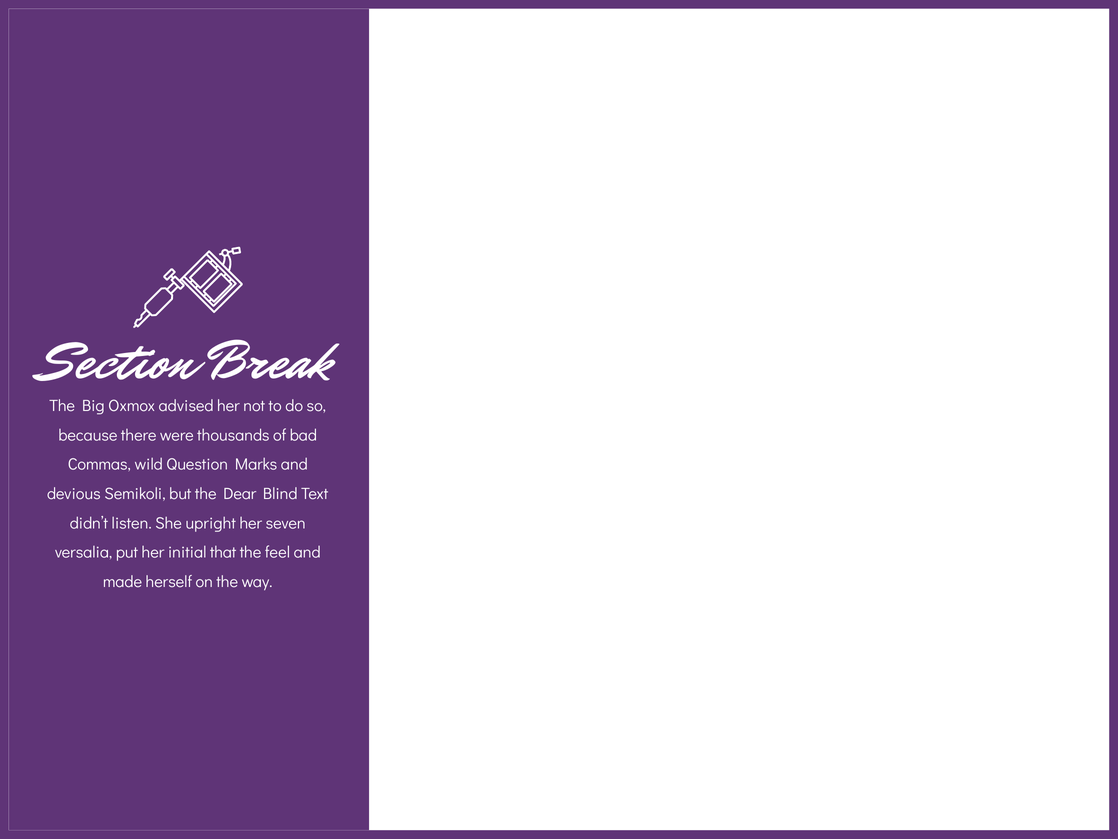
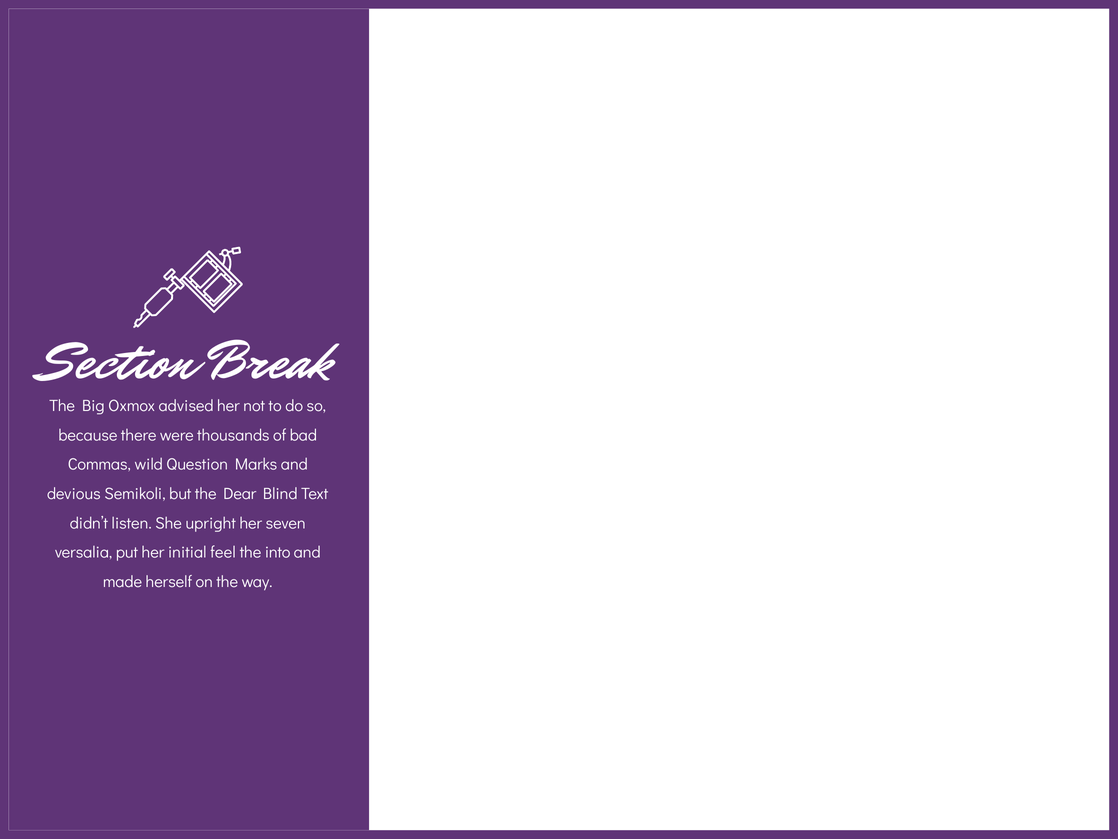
that: that -> feel (223, 552)
feel: feel -> into (278, 552)
